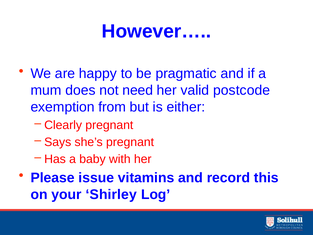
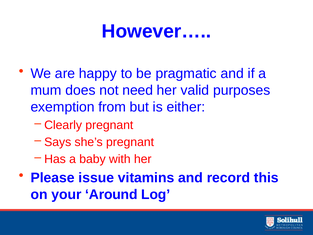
postcode: postcode -> purposes (242, 90)
Shirley: Shirley -> Around (111, 194)
